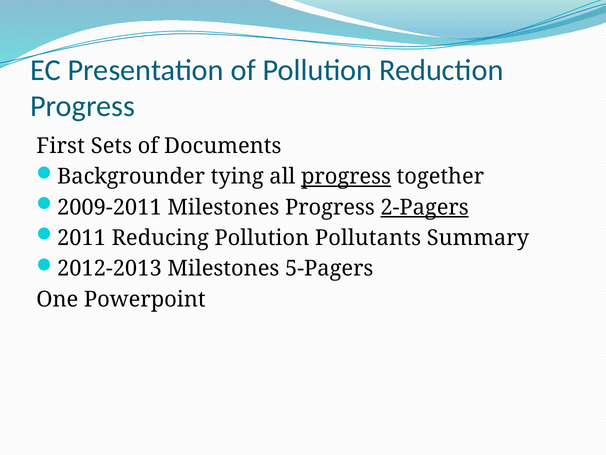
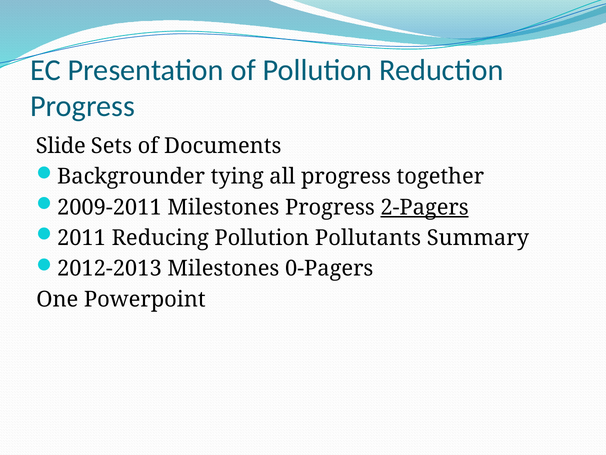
First: First -> Slide (61, 146)
progress underline: present -> none (346, 177)
5-Pagers: 5-Pagers -> 0-Pagers (329, 268)
